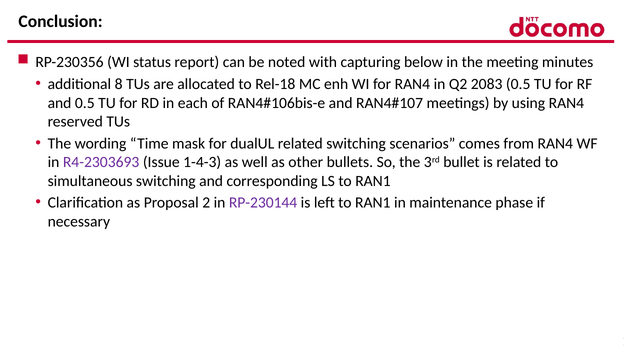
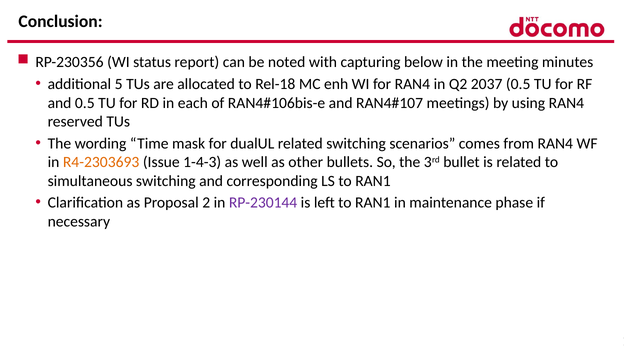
8: 8 -> 5 (119, 84)
2083: 2083 -> 2037 (487, 84)
R4-2303693 colour: purple -> orange (101, 162)
